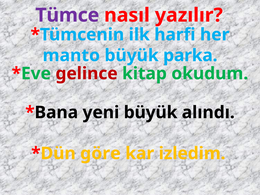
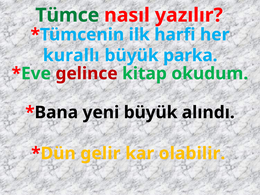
Tümce colour: purple -> green (67, 15)
manto: manto -> kurallı (71, 55)
göre: göre -> gelir (100, 153)
izledim: izledim -> olabilir (192, 153)
